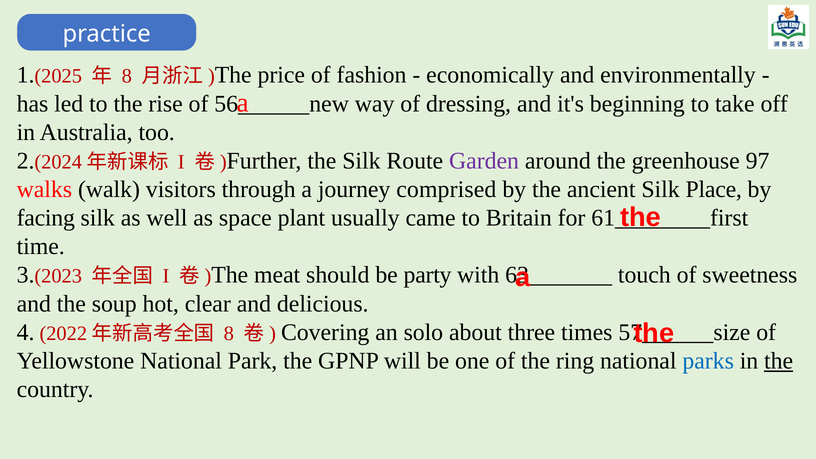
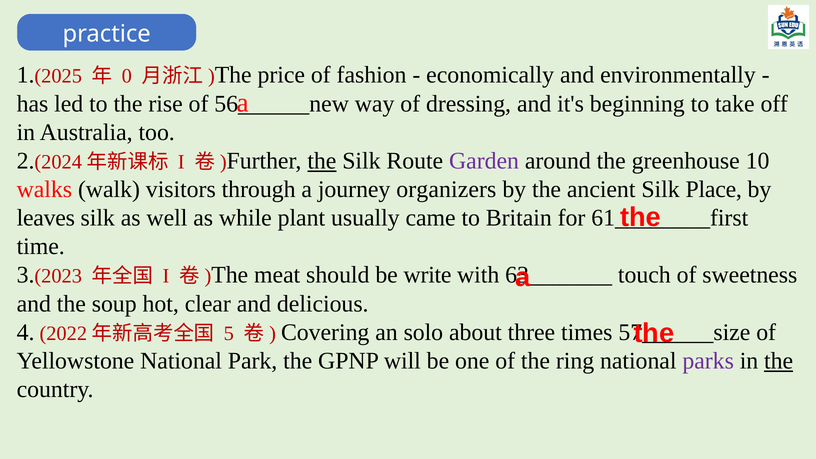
8: 8 -> 0 (127, 76)
the underline: none -> present (322, 161)
97: 97 -> 10 (758, 161)
comprised: comprised -> organizers (446, 189)
facing: facing -> leaves (46, 218)
space: space -> while (245, 218)
party: party -> write (428, 275)
8: 8 -> 5 (229, 333)
parks colour: blue -> purple (708, 361)
